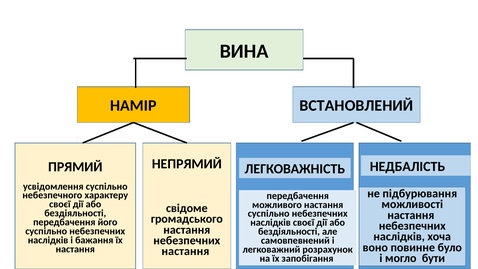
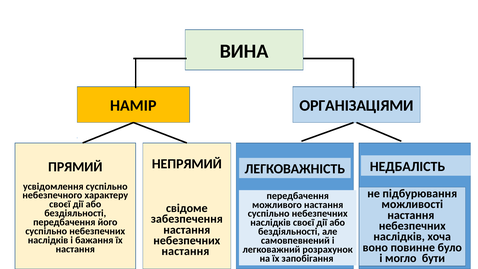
ВСТАНОВЛЕНИЙ: ВСТАНОВЛЕНИЙ -> ОРГАНІЗАЦІЯМИ (357, 106)
громадського: громадського -> забезпечення (187, 219)
